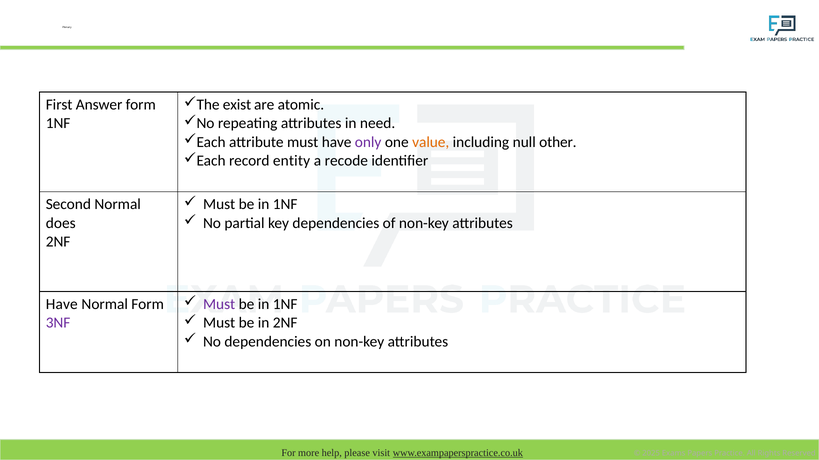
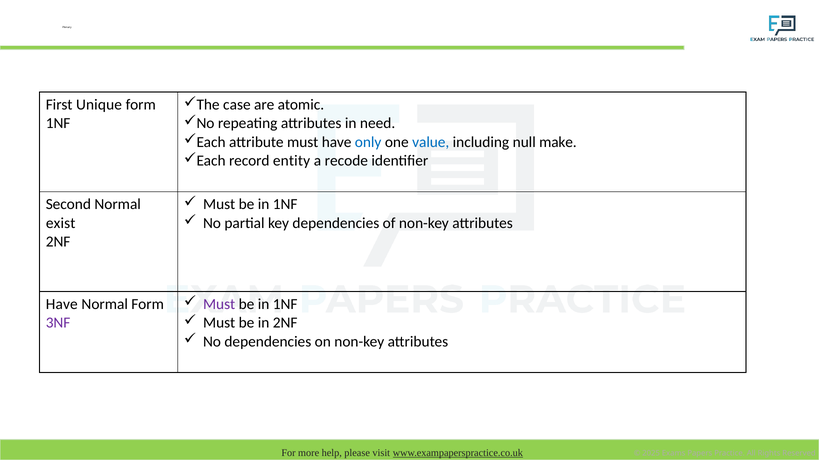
exist: exist -> case (237, 105)
Answer: Answer -> Unique (99, 105)
only colour: purple -> blue (368, 142)
value colour: orange -> blue (431, 142)
other: other -> make (558, 142)
does: does -> exist (61, 223)
